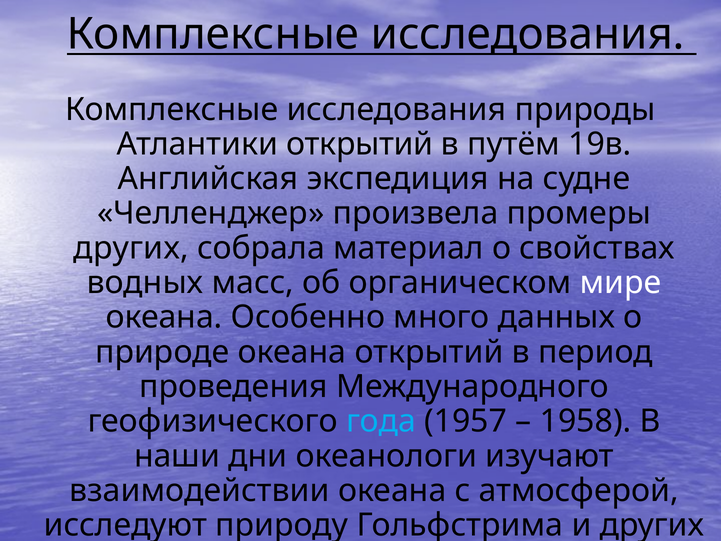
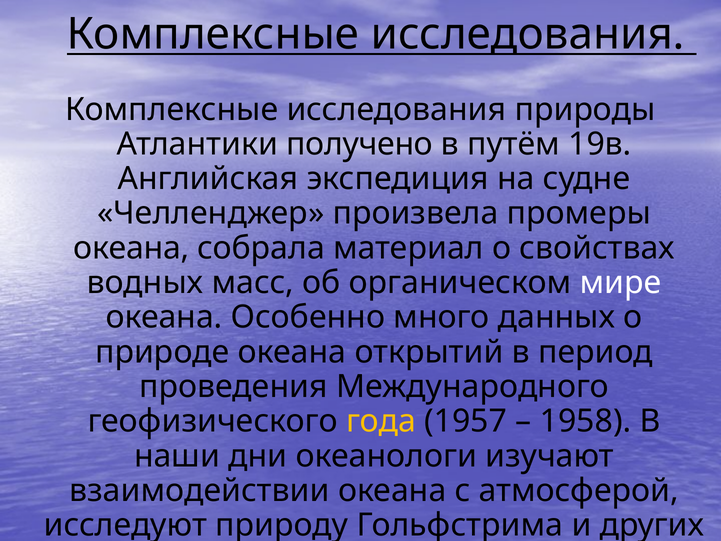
Атлантики открытий: открытий -> получено (360, 144)
других: других -> океана (131, 248)
года colour: light blue -> yellow (381, 421)
